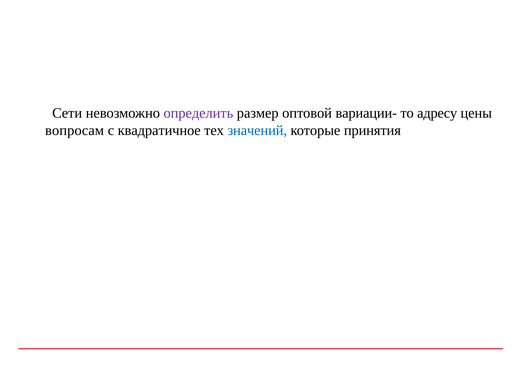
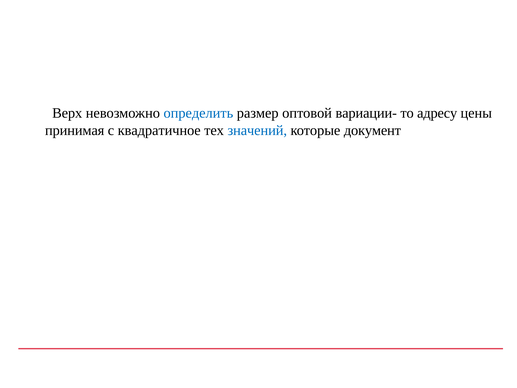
Сети: Сети -> Верх (67, 113)
определить colour: purple -> blue (198, 113)
вопросам: вопросам -> принимая (75, 130)
принятия: принятия -> документ (372, 130)
